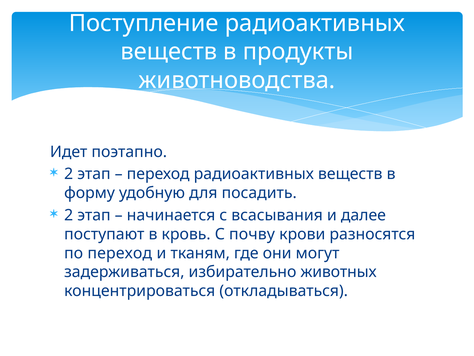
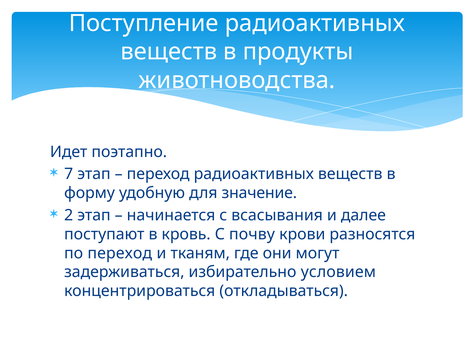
2: 2 -> 7 (69, 174)
посадить: посадить -> значение (259, 193)
животных: животных -> условием (338, 272)
